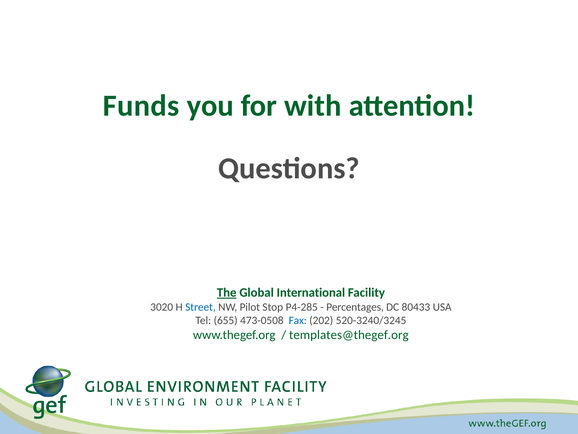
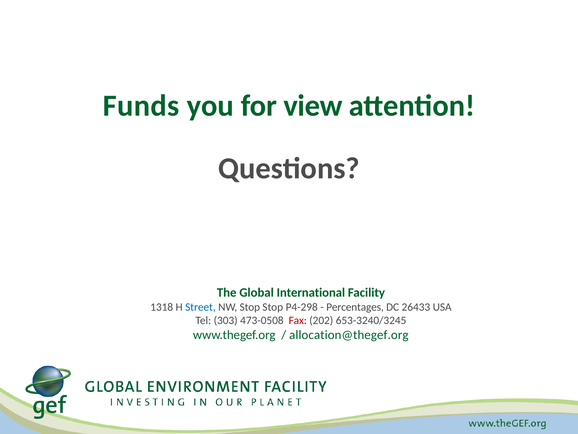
with: with -> view (313, 106)
The underline: present -> none (227, 292)
3020: 3020 -> 1318 (162, 307)
NW Pilot: Pilot -> Stop (250, 307)
P4-285: P4-285 -> P4-298 (302, 307)
80433: 80433 -> 26433 (416, 307)
655: 655 -> 303 (226, 320)
Fax colour: blue -> red (298, 320)
520-3240/3245: 520-3240/3245 -> 653-3240/3245 (371, 320)
templates@thegef.org: templates@thegef.org -> allocation@thegef.org (349, 335)
